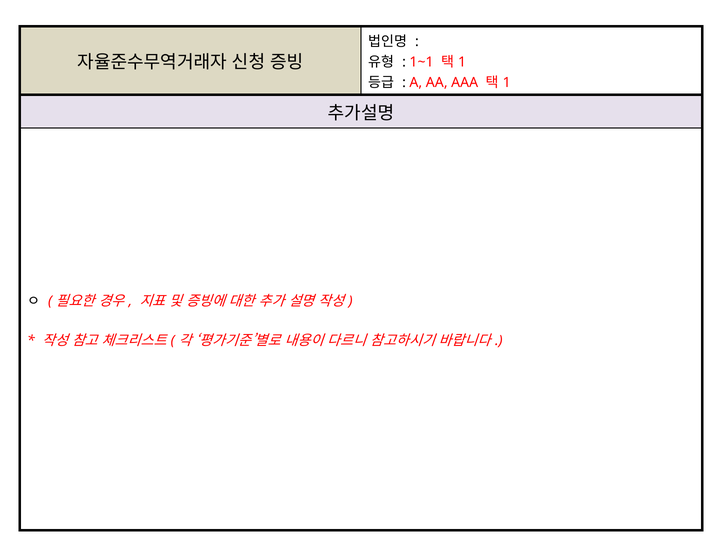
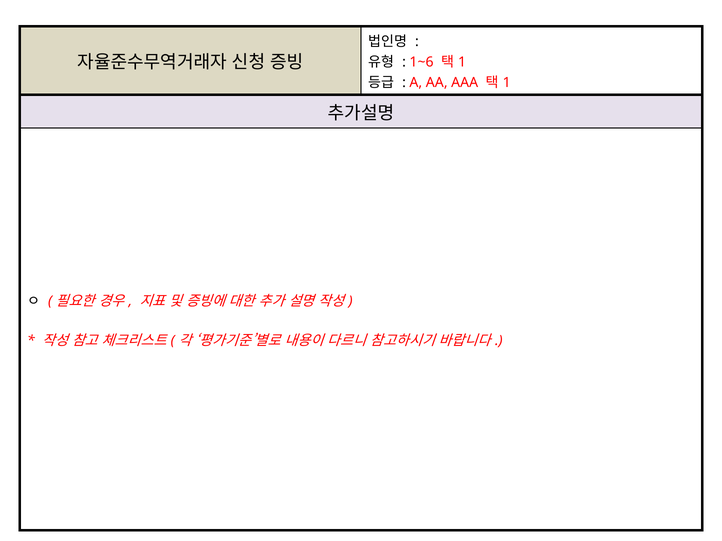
1~1: 1~1 -> 1~6 (422, 62)
